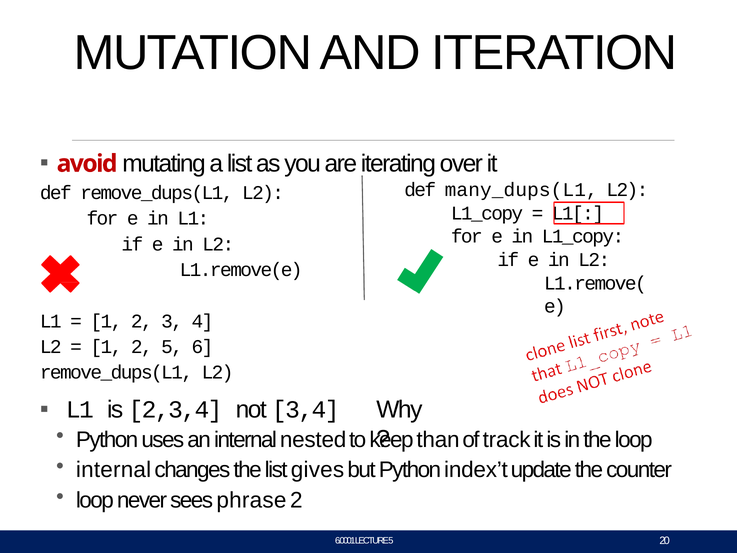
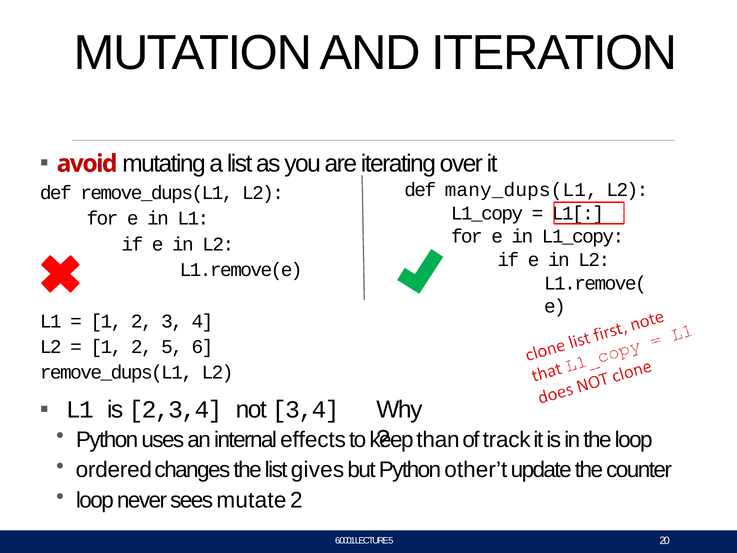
nested: nested -> effects (313, 439)
internal: internal -> ordered (114, 470)
index’t: index’t -> other’t (476, 470)
phrase: phrase -> mutate (251, 500)
